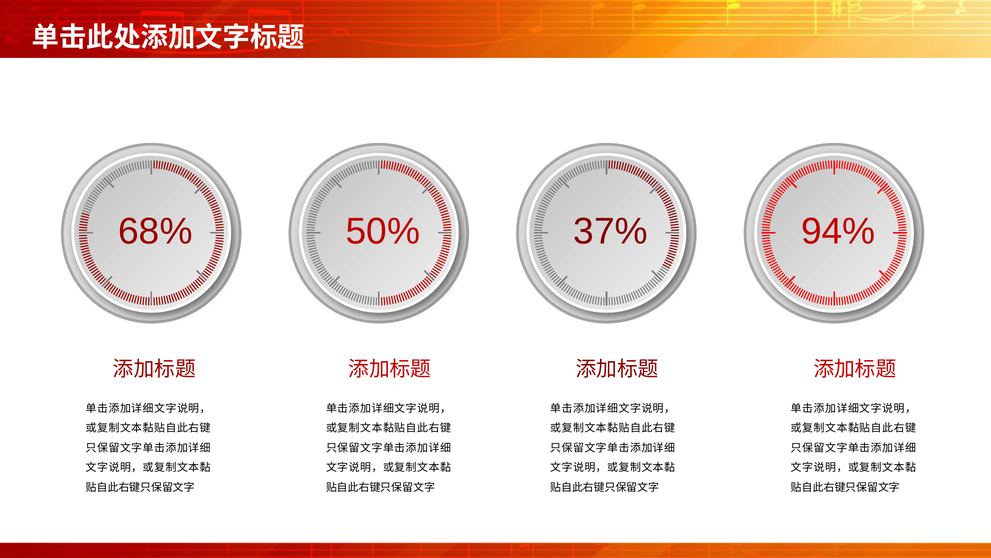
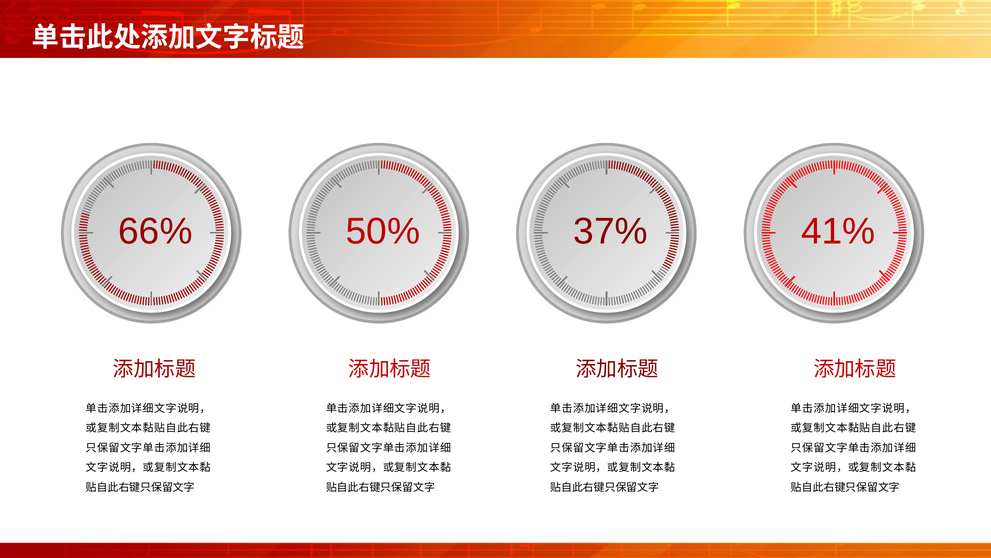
68%: 68% -> 66% (155, 231)
94%: 94% -> 41% (838, 231)
